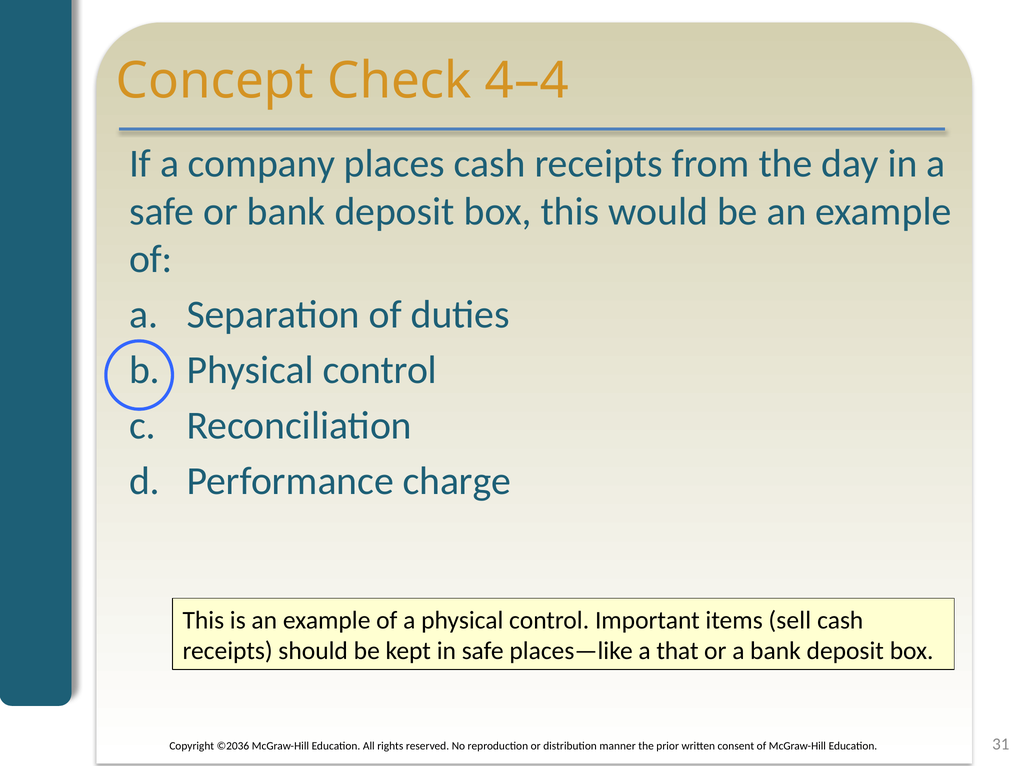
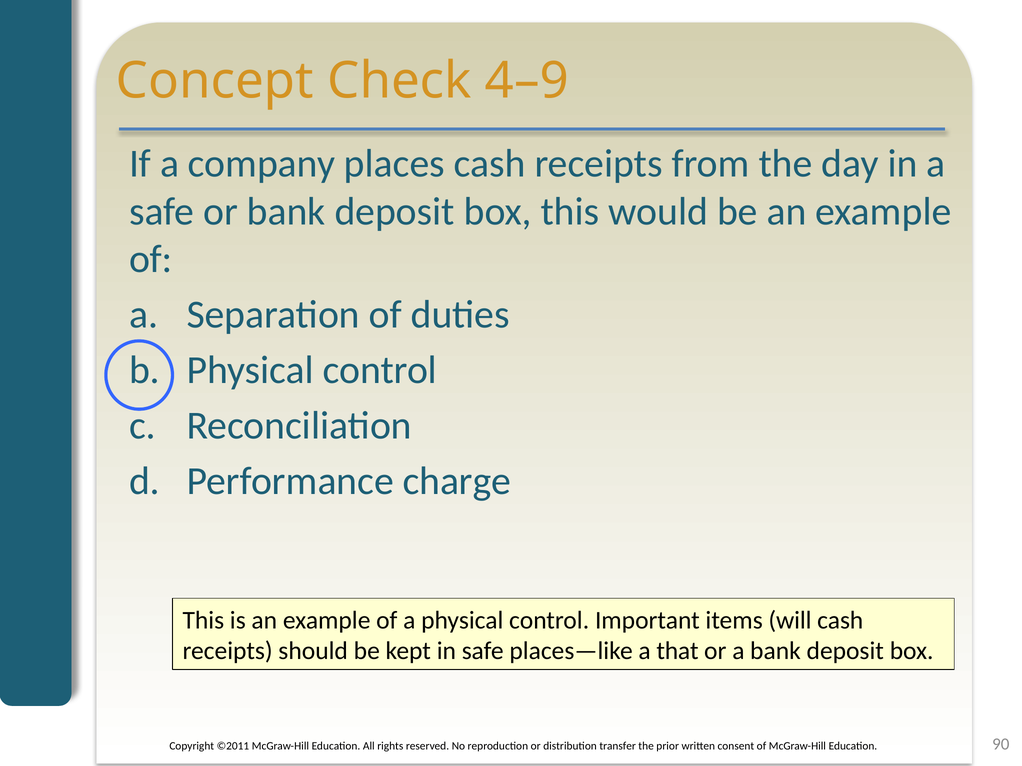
4–4: 4–4 -> 4–9 (527, 81)
sell: sell -> will (790, 621)
©2036: ©2036 -> ©2011 (233, 746)
manner: manner -> transfer (618, 746)
31: 31 -> 90 (1001, 745)
